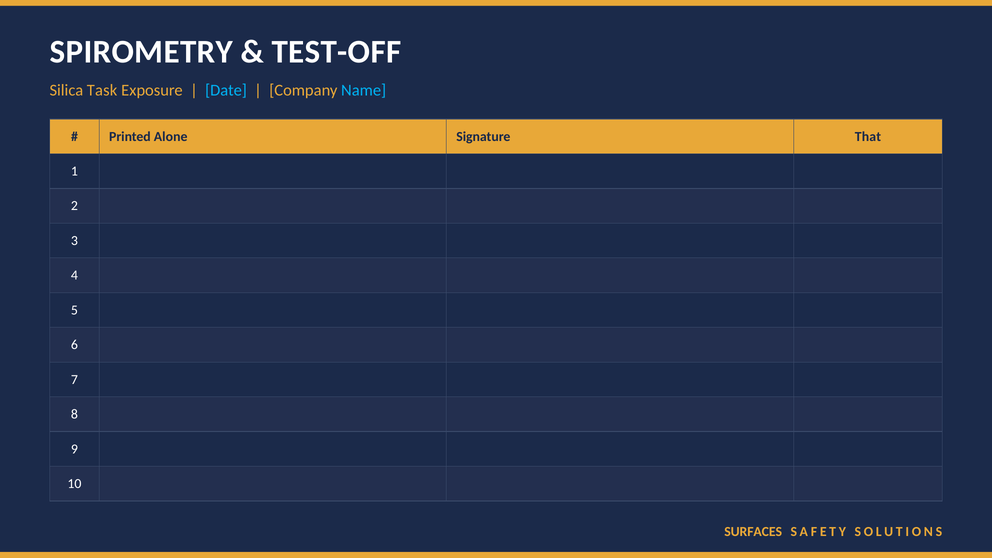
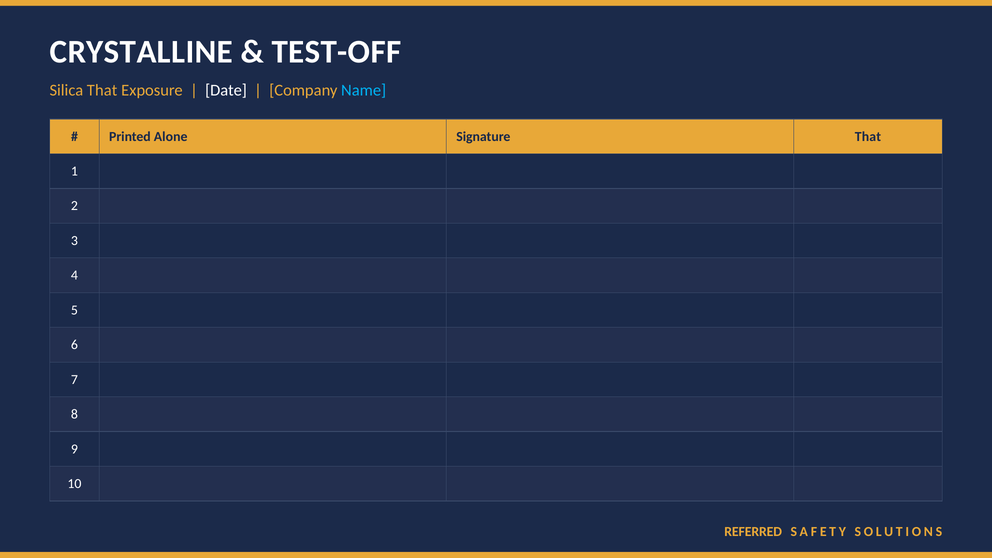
SPIROMETRY: SPIROMETRY -> CRYSTALLINE (141, 52)
Silica Task: Task -> That (102, 90)
Date colour: light blue -> white (226, 90)
SURFACES: SURFACES -> REFERRED (753, 532)
